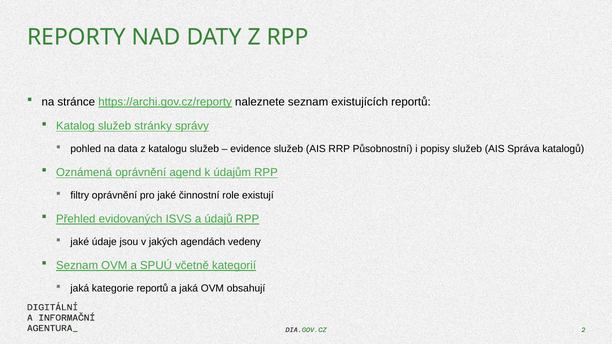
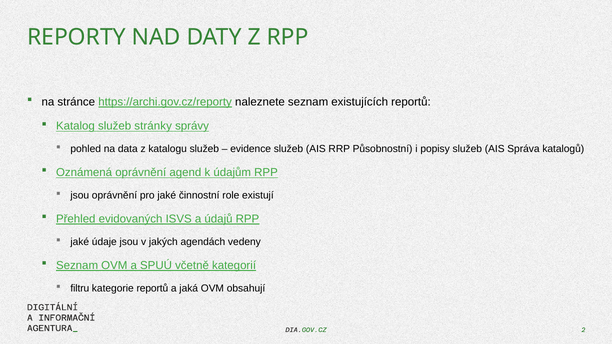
filtry: filtry -> jsou (80, 196)
jaká: jaká -> filtru (80, 289)
